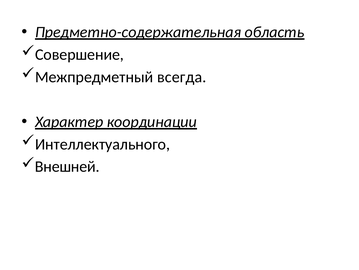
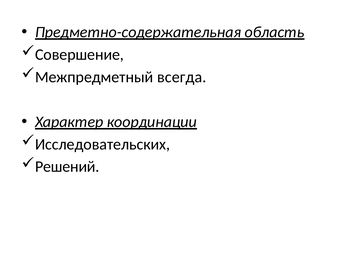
Интеллектуального: Интеллектуального -> Исследовательских (103, 144)
Внешней: Внешней -> Решений (67, 166)
